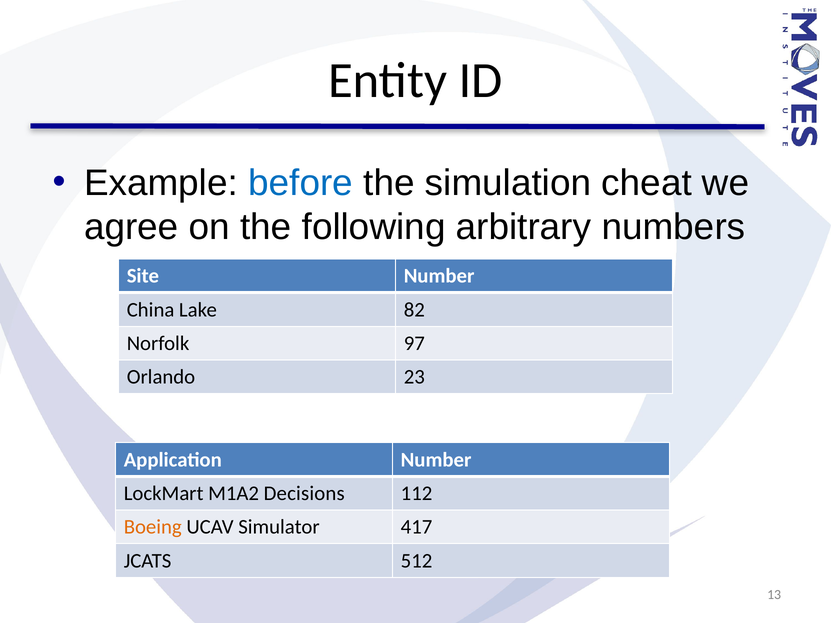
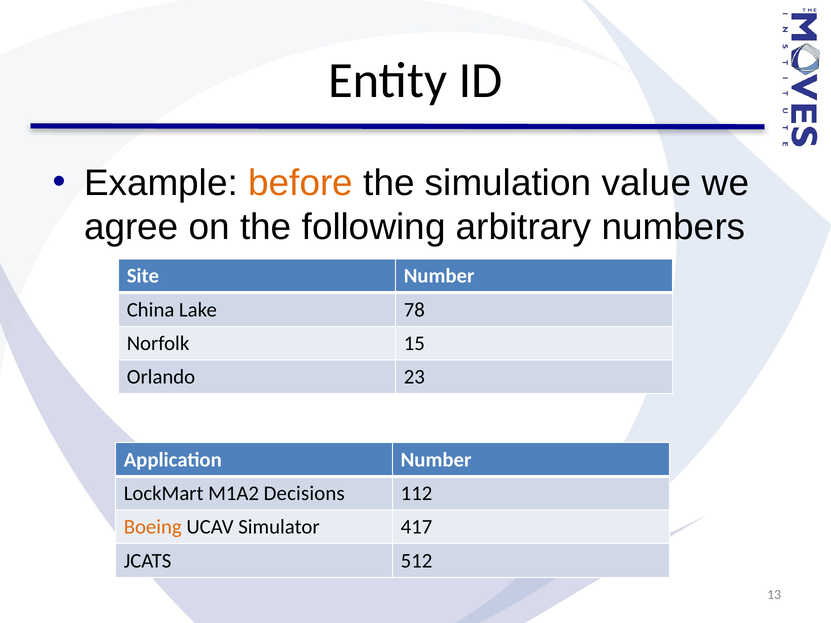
before colour: blue -> orange (301, 183)
cheat: cheat -> value (646, 183)
82: 82 -> 78 (414, 310)
97: 97 -> 15 (414, 344)
